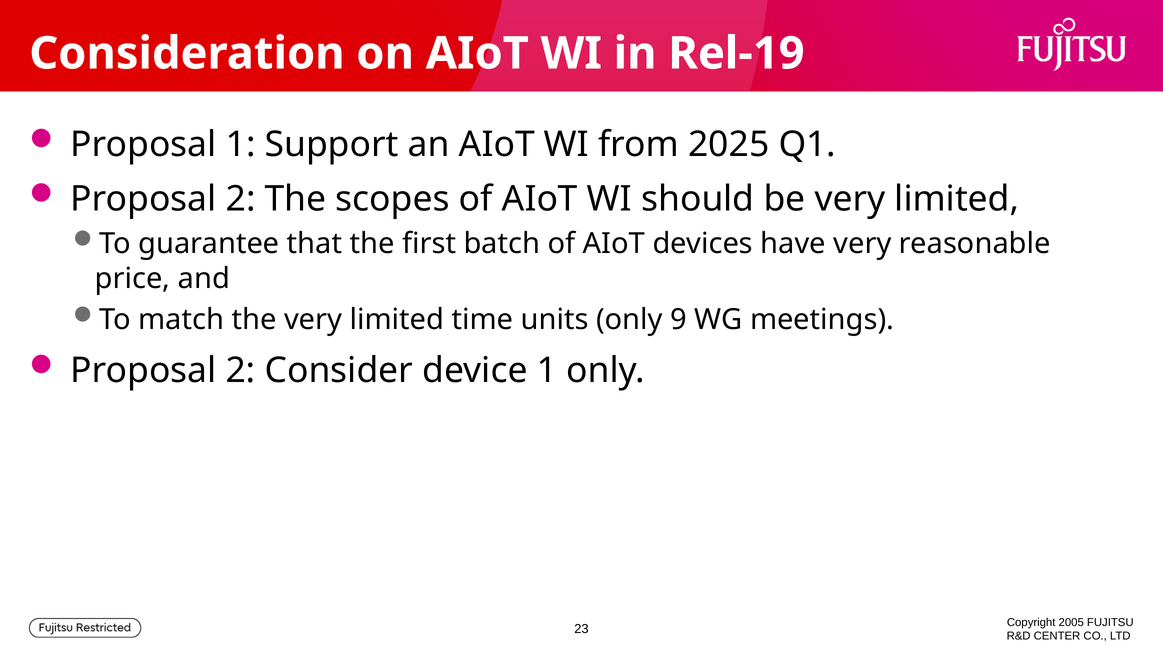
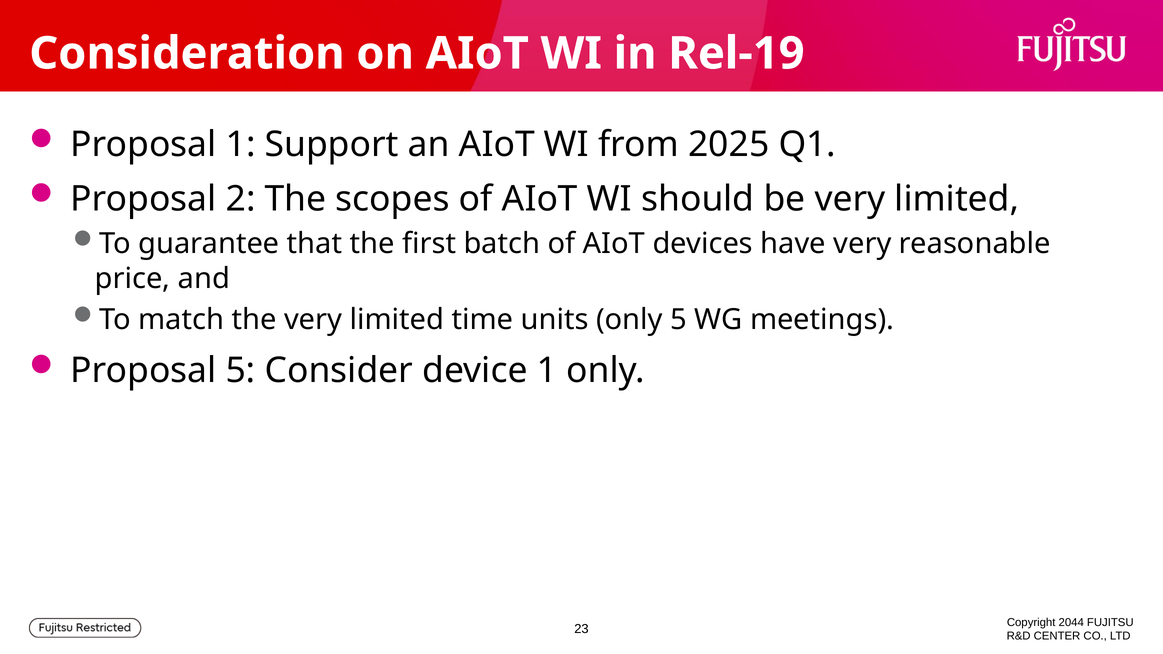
only 9: 9 -> 5 (679, 320)
2: 2 -> 5 (241, 371)
2005: 2005 -> 2044 (1071, 623)
